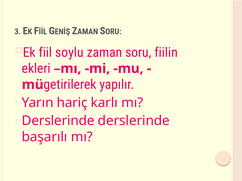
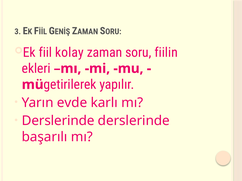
soylu: soylu -> kolay (69, 53)
hariç: hariç -> evde (72, 103)
